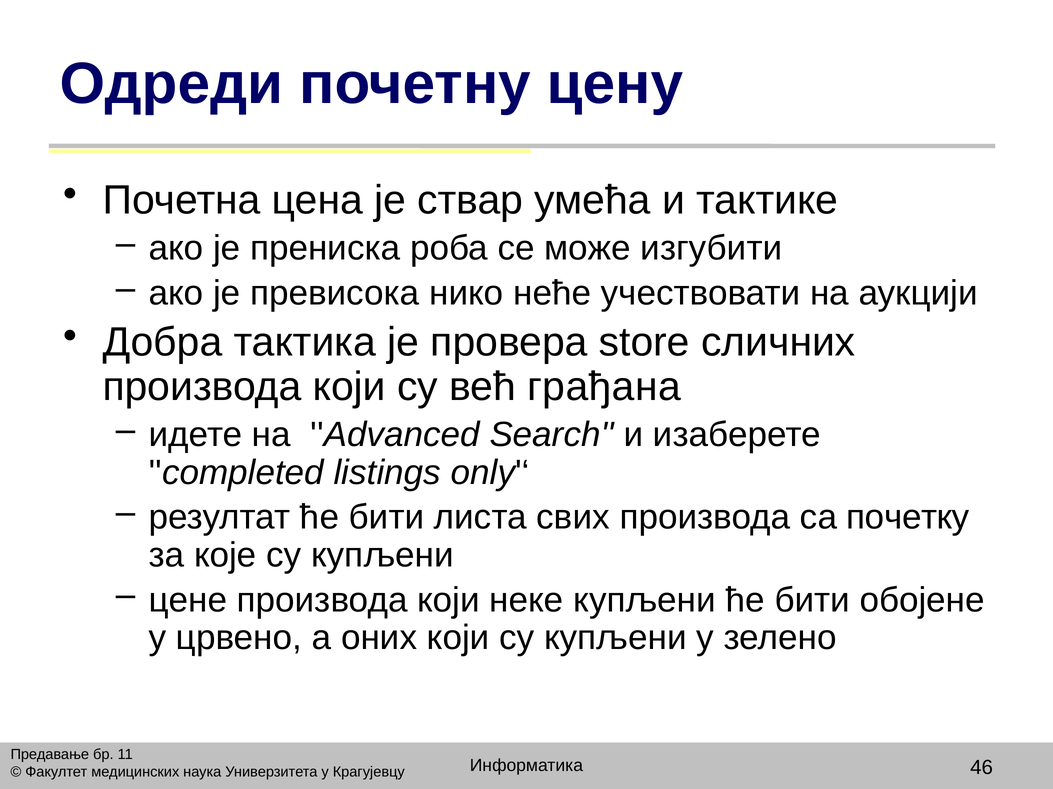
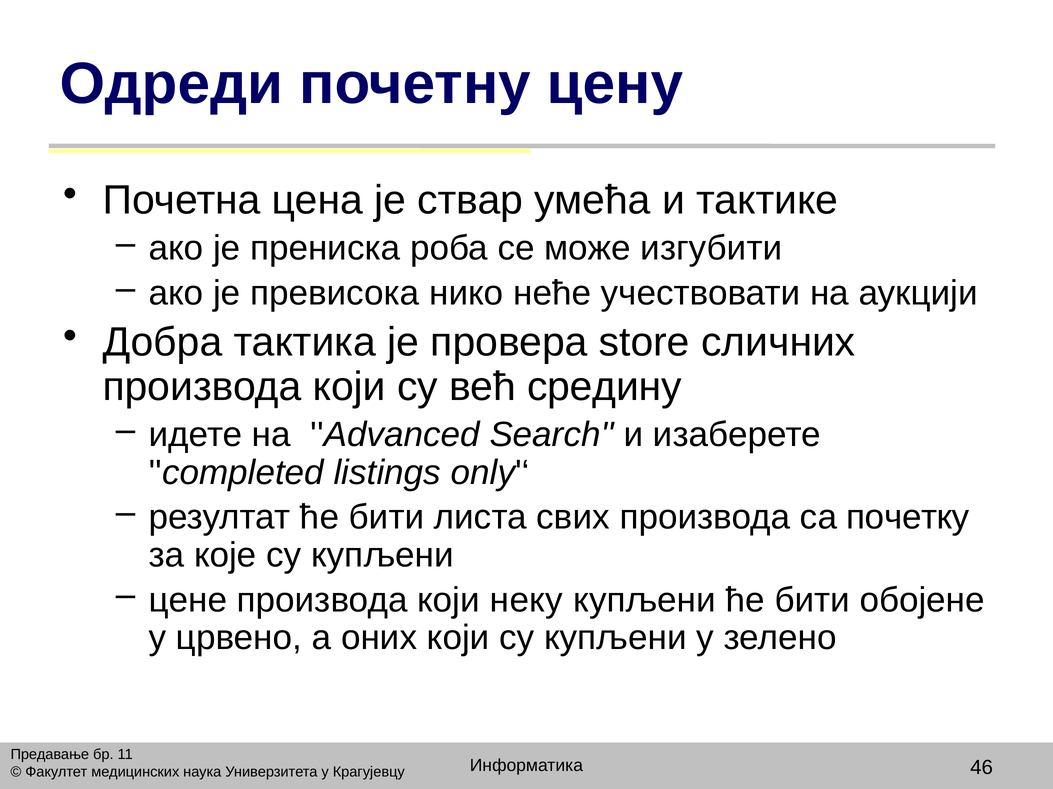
грађана: грађана -> средину (604, 387)
неке: неке -> неку (526, 601)
